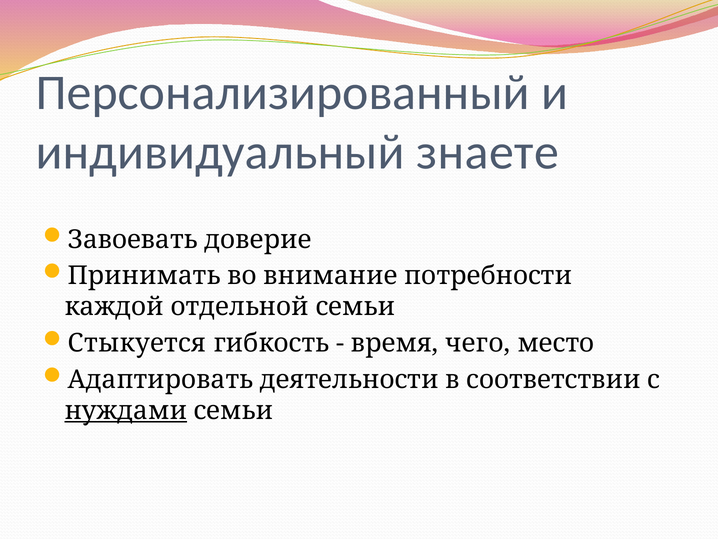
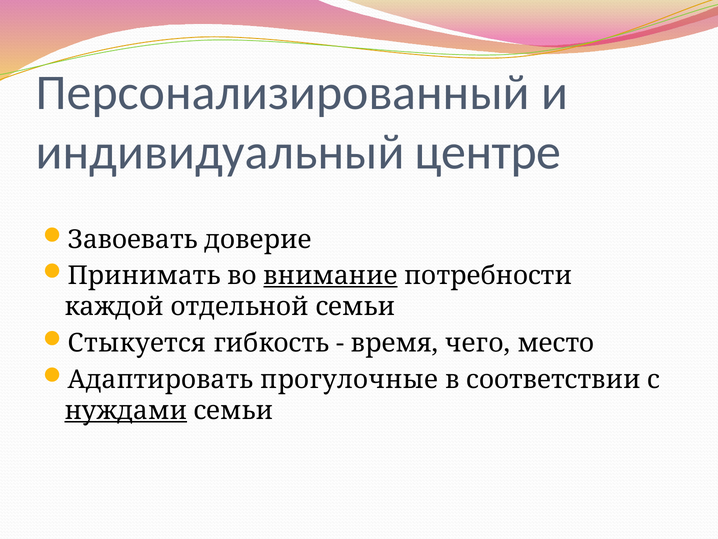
знаете: знаете -> центре (488, 152)
внимание underline: none -> present (331, 276)
деятельности: деятельности -> прогулочные (349, 379)
